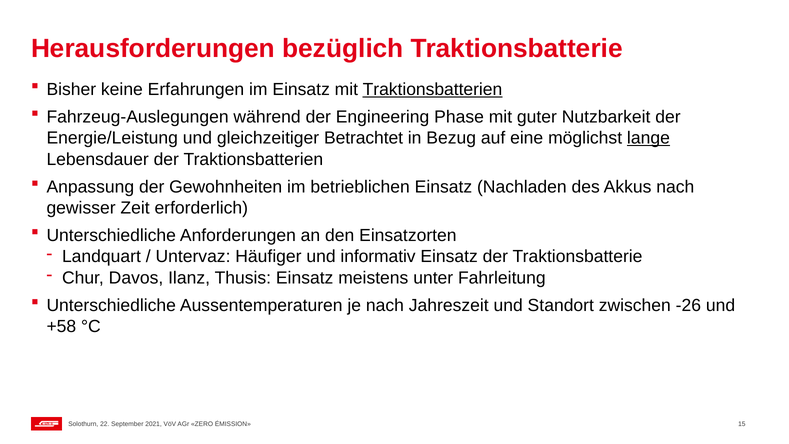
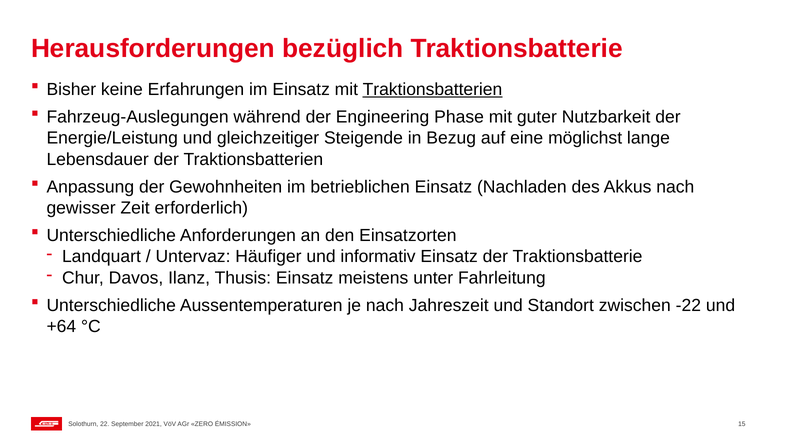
Betrachtet: Betrachtet -> Steigende (363, 138)
lange underline: present -> none (648, 138)
-26: -26 -> -22 (688, 305)
+58: +58 -> +64 (61, 326)
